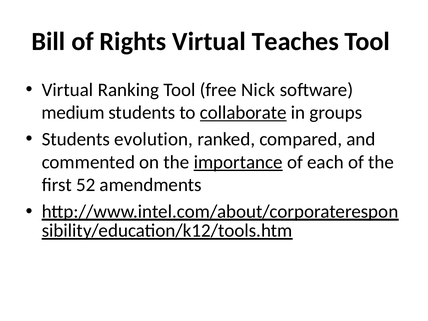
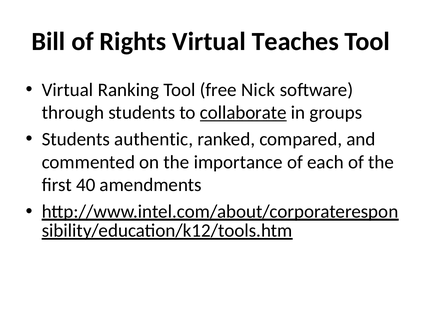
medium: medium -> through (73, 113)
evolution: evolution -> authentic (154, 139)
importance underline: present -> none (238, 162)
52: 52 -> 40 (86, 185)
